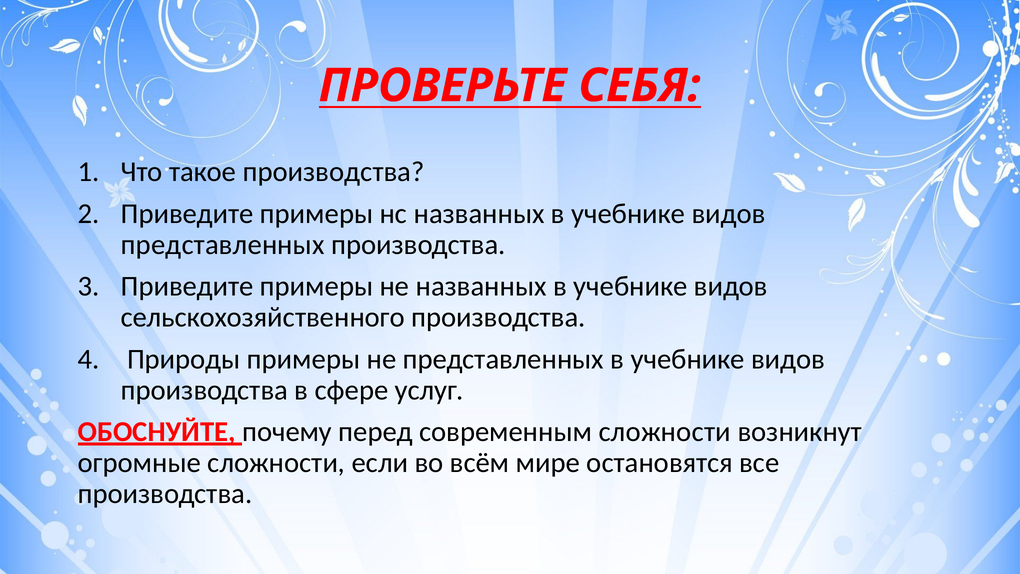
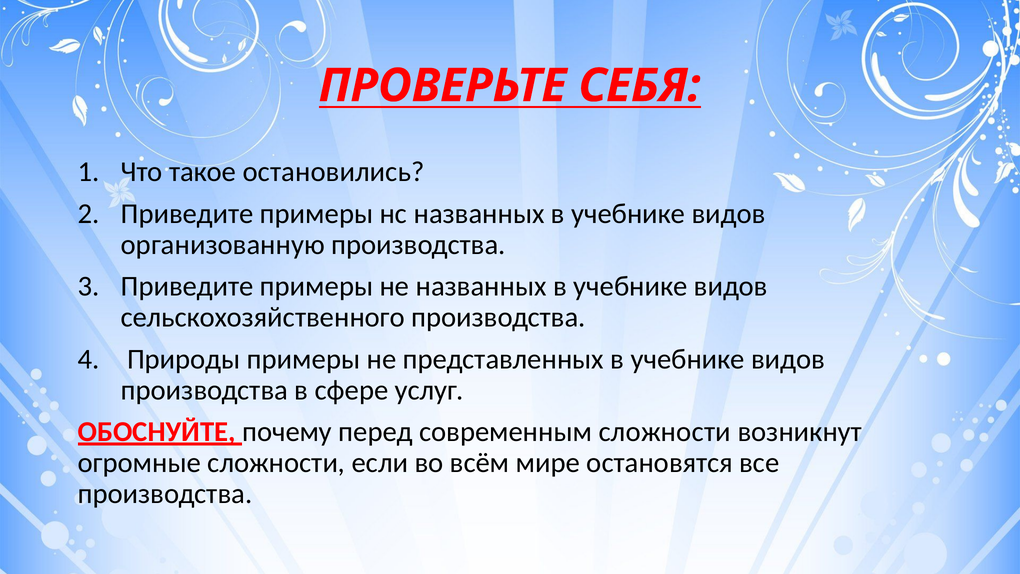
такое производства: производства -> остановились (334, 172)
представленных: представленных -> организованную (223, 245)
